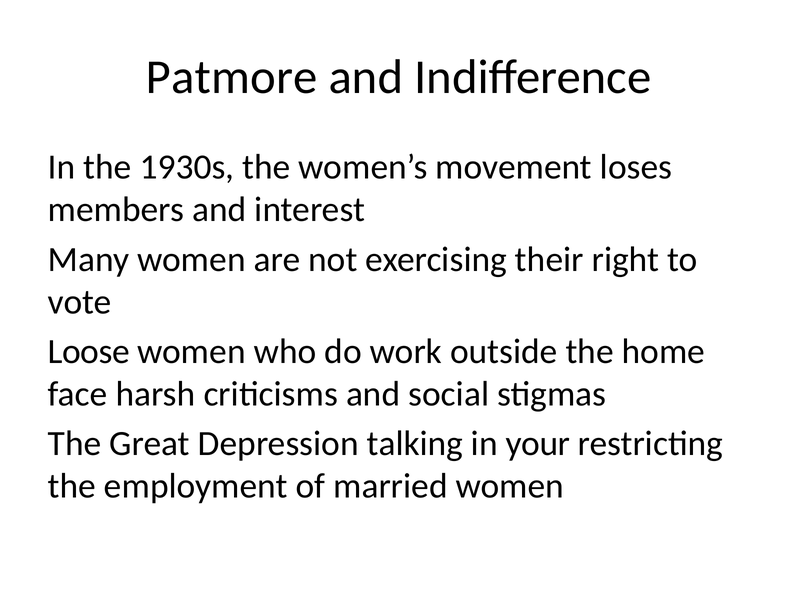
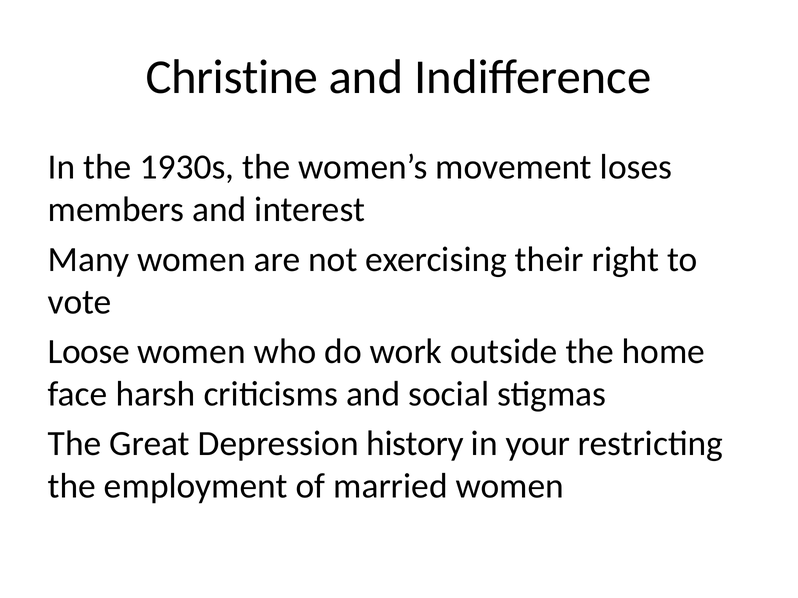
Patmore: Patmore -> Christine (232, 77)
talking: talking -> history (415, 444)
